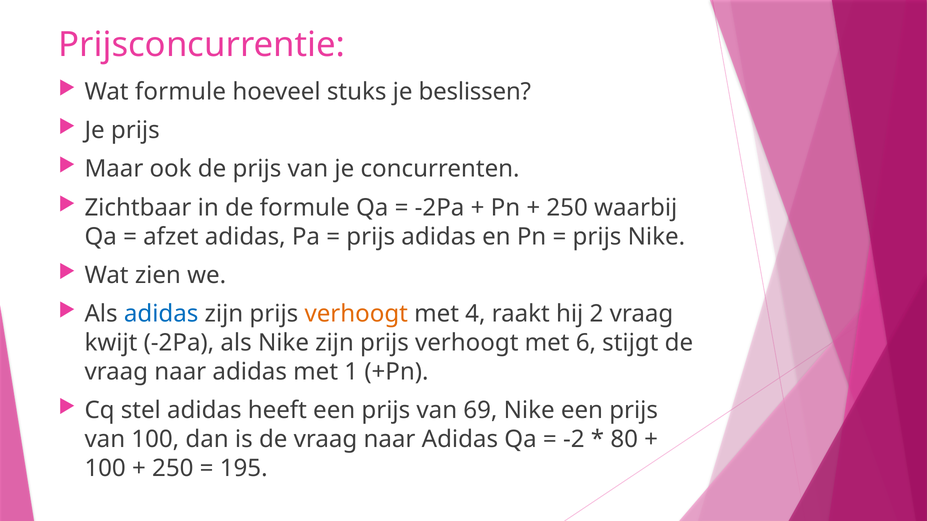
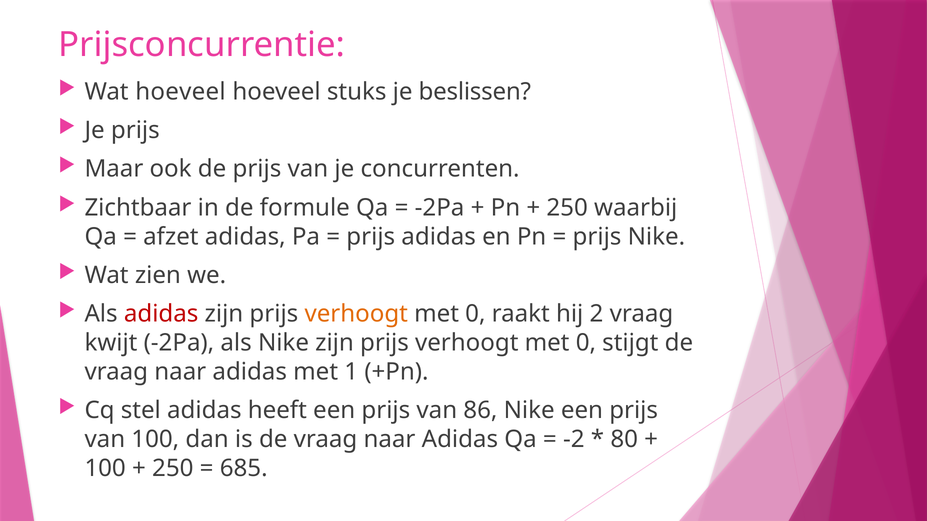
Wat formule: formule -> hoeveel (180, 92)
adidas colour: blue -> red (161, 314)
4: 4 -> 0 (475, 314)
6: 6 -> 0 (586, 343)
69: 69 -> 86 (480, 411)
195: 195 -> 685 (244, 468)
